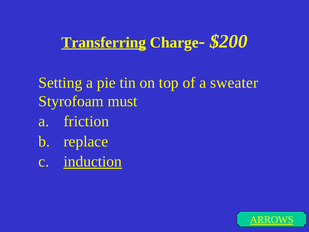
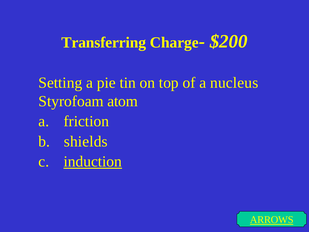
Transferring underline: present -> none (104, 42)
sweater: sweater -> nucleus (234, 83)
must: must -> atom (123, 101)
replace: replace -> shields (86, 141)
